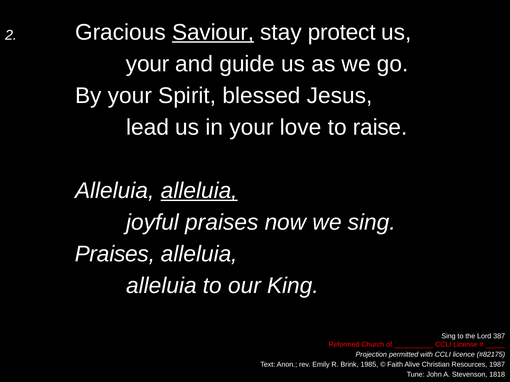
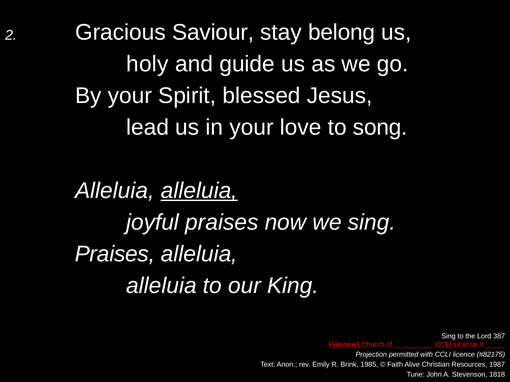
Saviour underline: present -> none (213, 32)
protect: protect -> belong (342, 32)
your: your -> holy (147, 64)
raise: raise -> song (380, 127)
